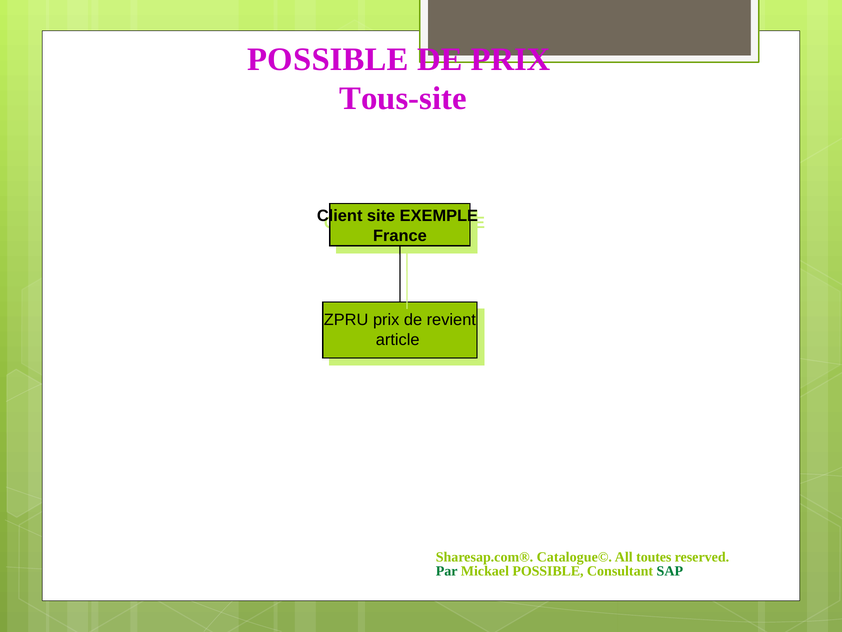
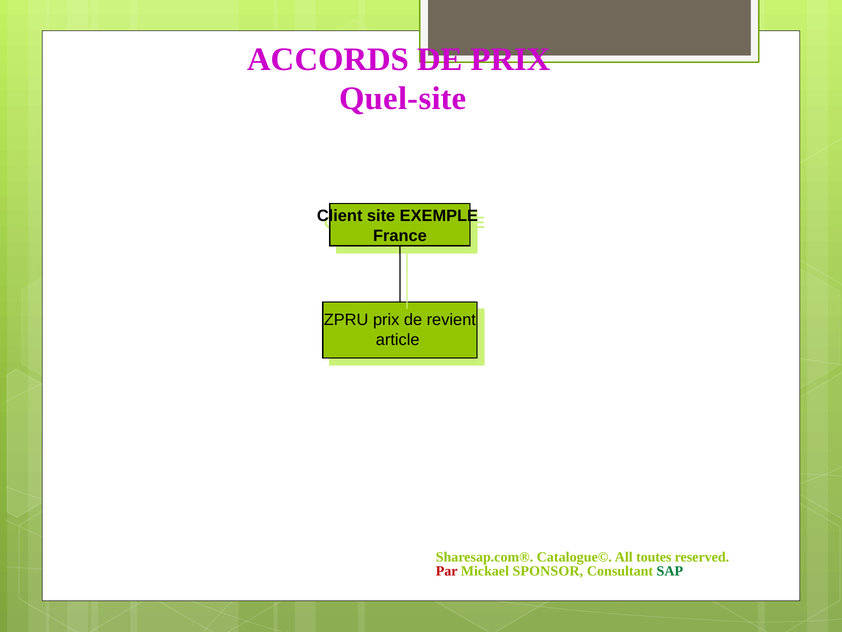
POSSIBLE: POSSIBLE -> ACCORDS (328, 59)
Tous-site: Tous-site -> Quel-site (403, 99)
Par colour: green -> red (447, 571)
Mickael POSSIBLE: POSSIBLE -> SPONSOR (548, 571)
